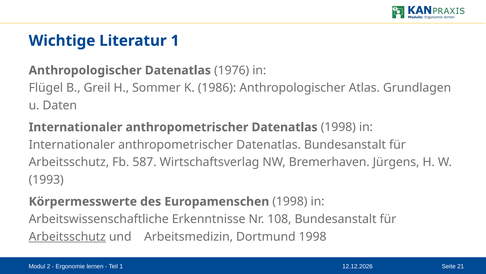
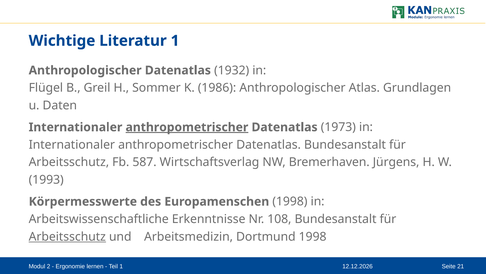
1976: 1976 -> 1932 (232, 70)
anthropometrischer underline: none -> present (187, 127)
Datenatlas 1998: 1998 -> 1973 (338, 127)
